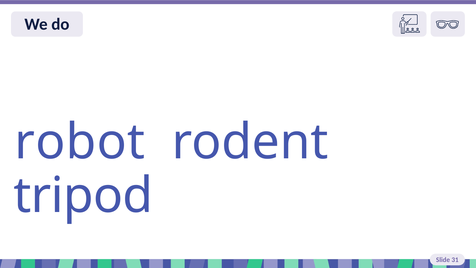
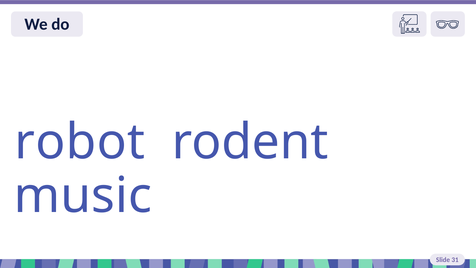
tripod: tripod -> music (83, 195)
